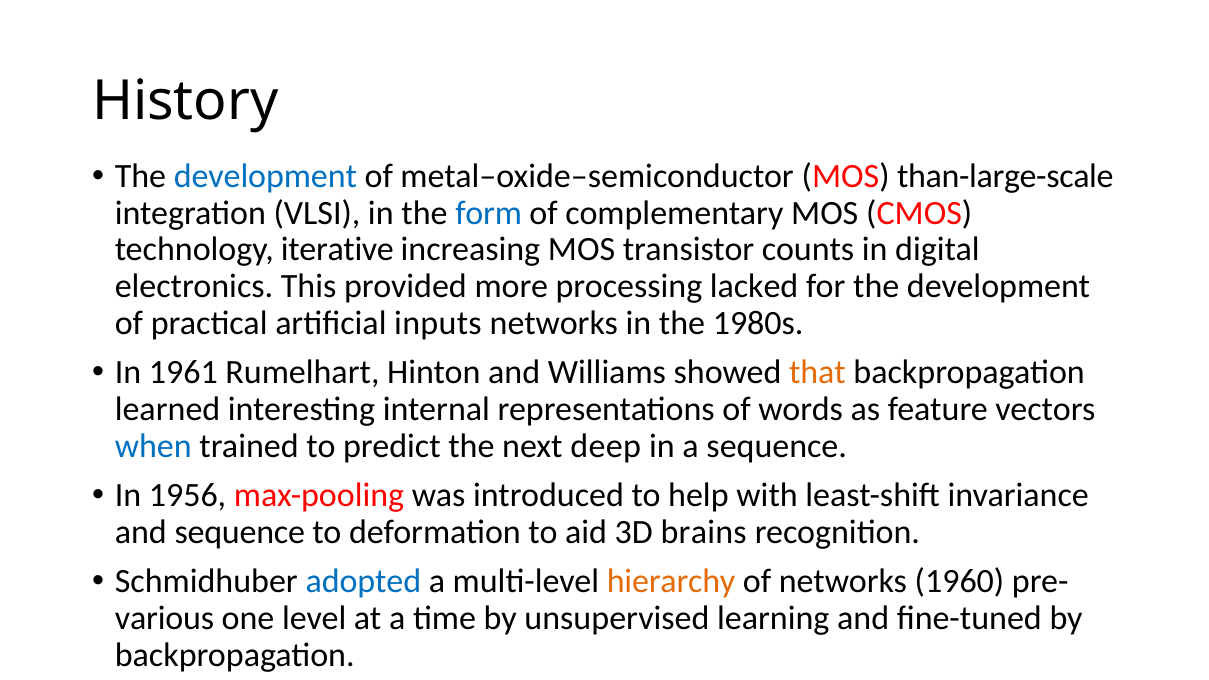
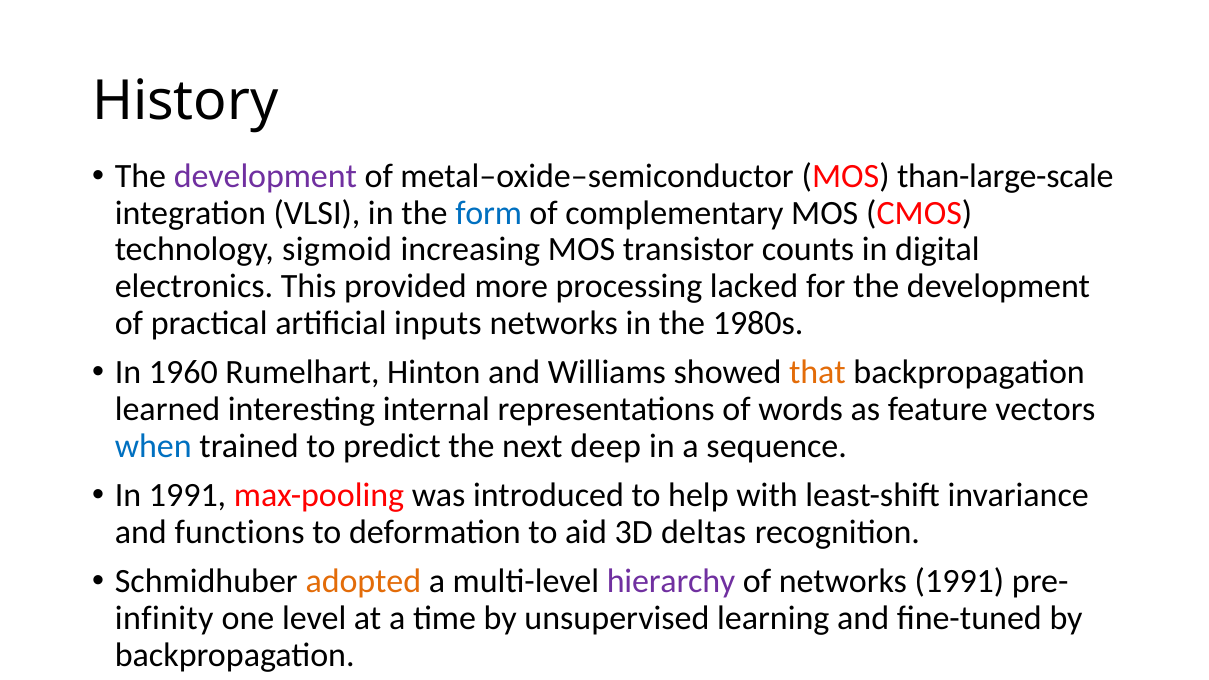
development colour: blue -> purple (265, 176)
iterative: iterative -> sigmoid (337, 250)
1961: 1961 -> 1960 (183, 373)
In 1956: 1956 -> 1991 (188, 496)
and sequence: sequence -> functions (240, 532)
brains: brains -> deltas (704, 532)
adopted colour: blue -> orange (363, 582)
hierarchy colour: orange -> purple (671, 582)
networks 1960: 1960 -> 1991 (960, 582)
various: various -> infinity (164, 618)
